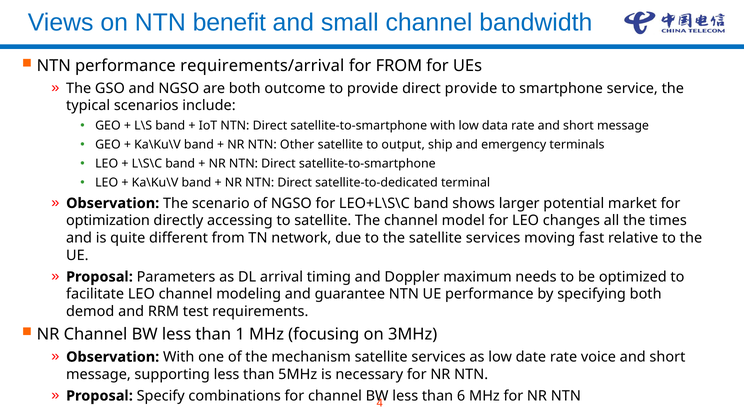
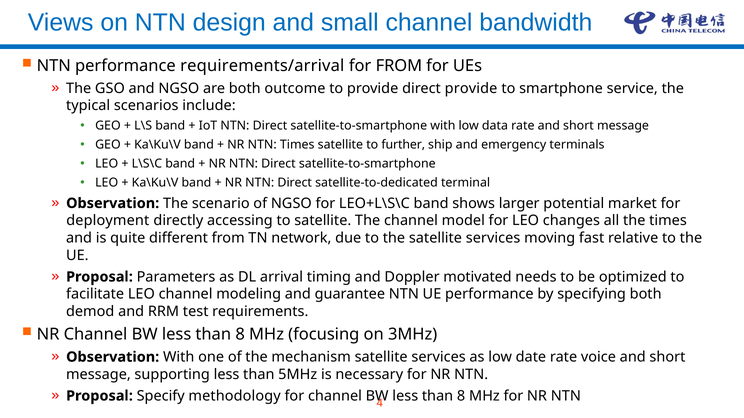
benefit: benefit -> design (229, 23)
NTN Other: Other -> Times (297, 145)
output: output -> further (403, 145)
optimization: optimization -> deployment (108, 221)
maximum: maximum -> motivated (477, 277)
1: 1 -> 8 (240, 335)
combinations: combinations -> methodology (235, 396)
6: 6 -> 8 (461, 396)
